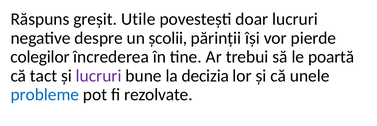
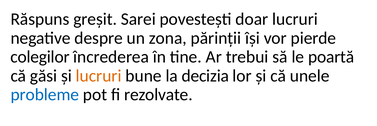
Utile: Utile -> Sarei (138, 19)
școlii: școlii -> zona (168, 38)
tact: tact -> găsi (44, 76)
lucruri colour: purple -> orange (99, 76)
